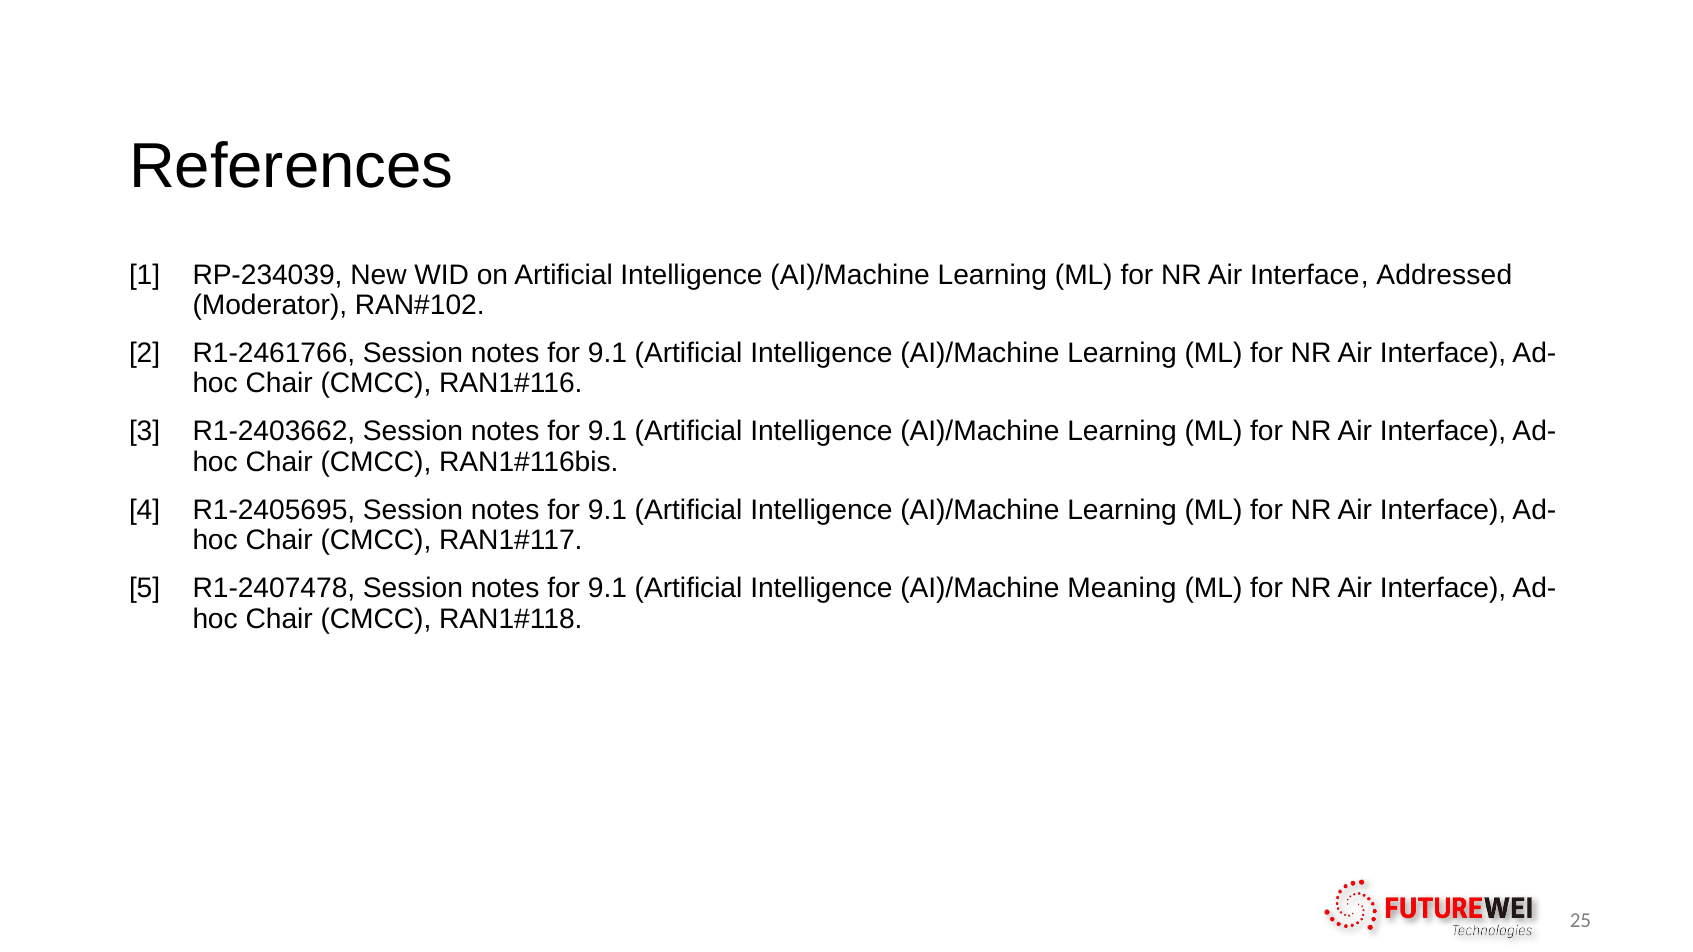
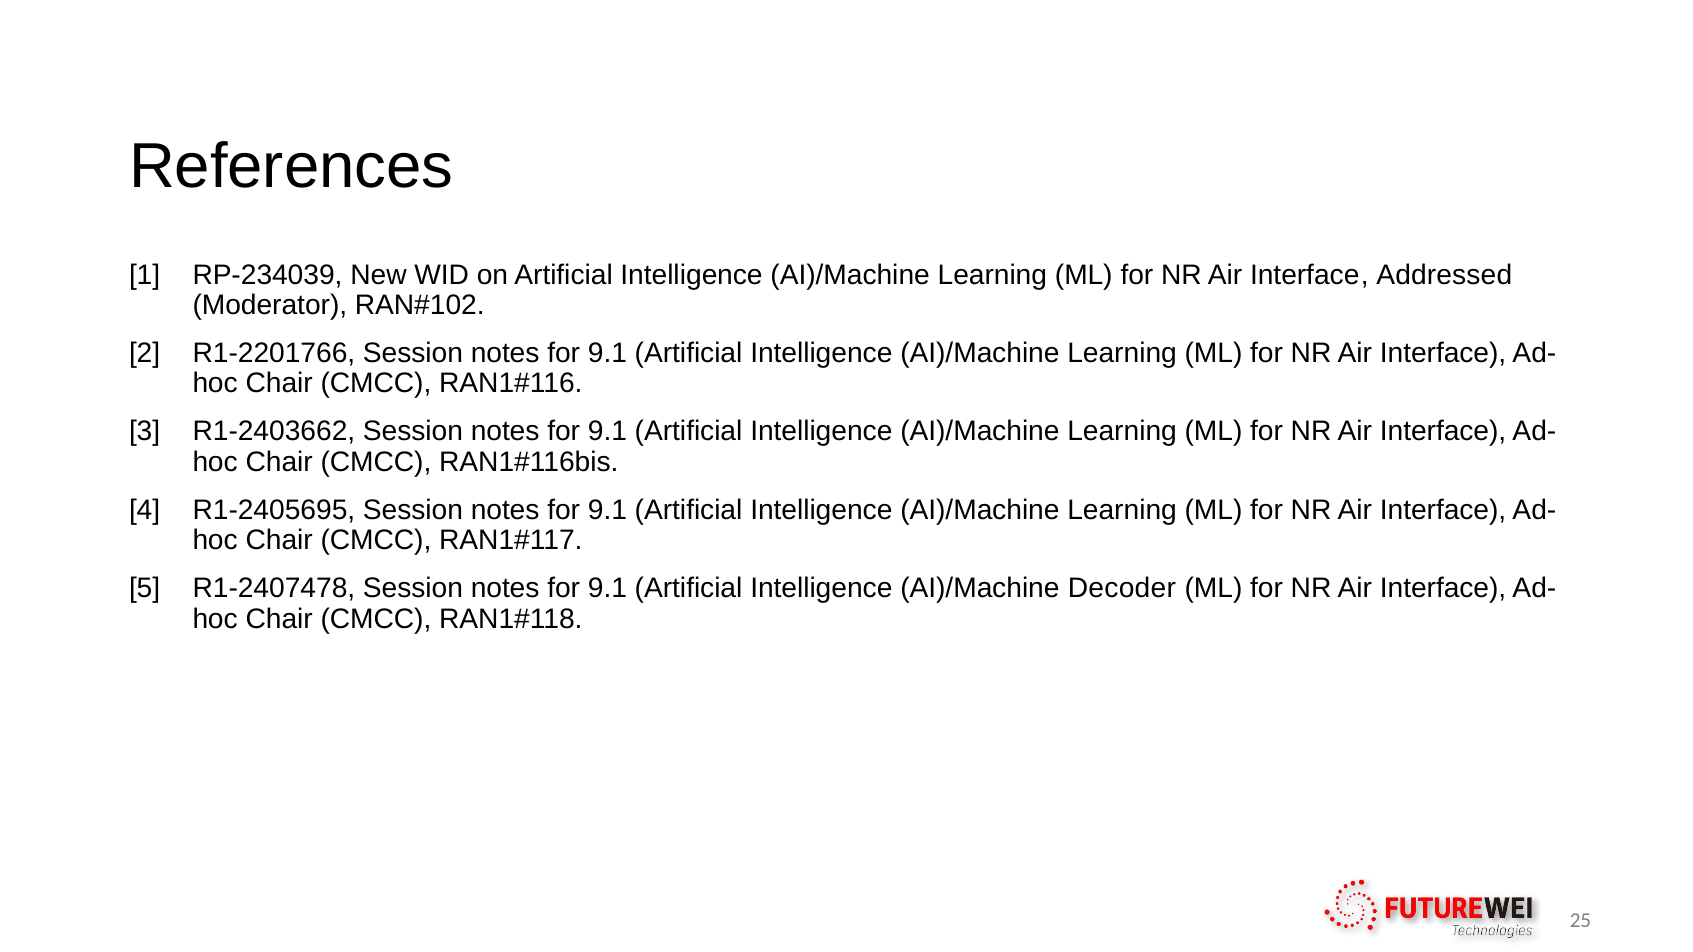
R1-2461766: R1-2461766 -> R1-2201766 (274, 353)
Meaning: Meaning -> Decoder (1122, 589)
